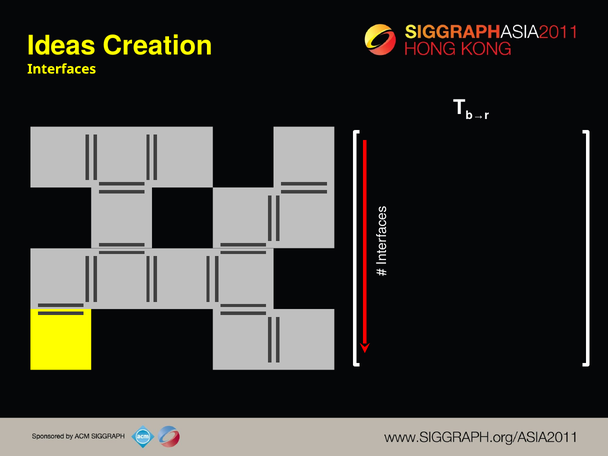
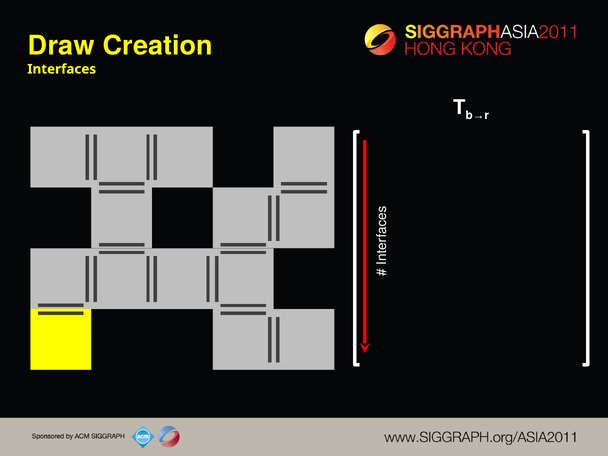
Ideas: Ideas -> Draw (61, 46)
